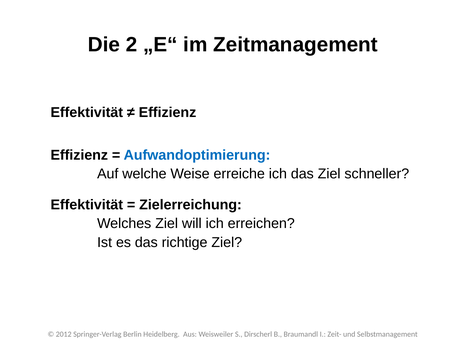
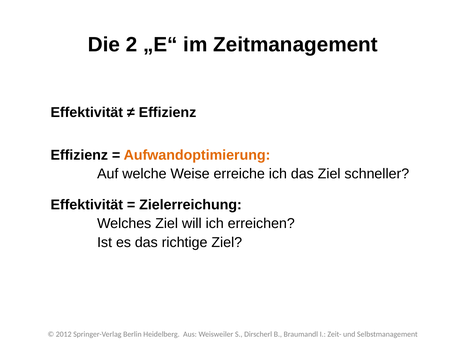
Aufwandoptimierung colour: blue -> orange (197, 155)
